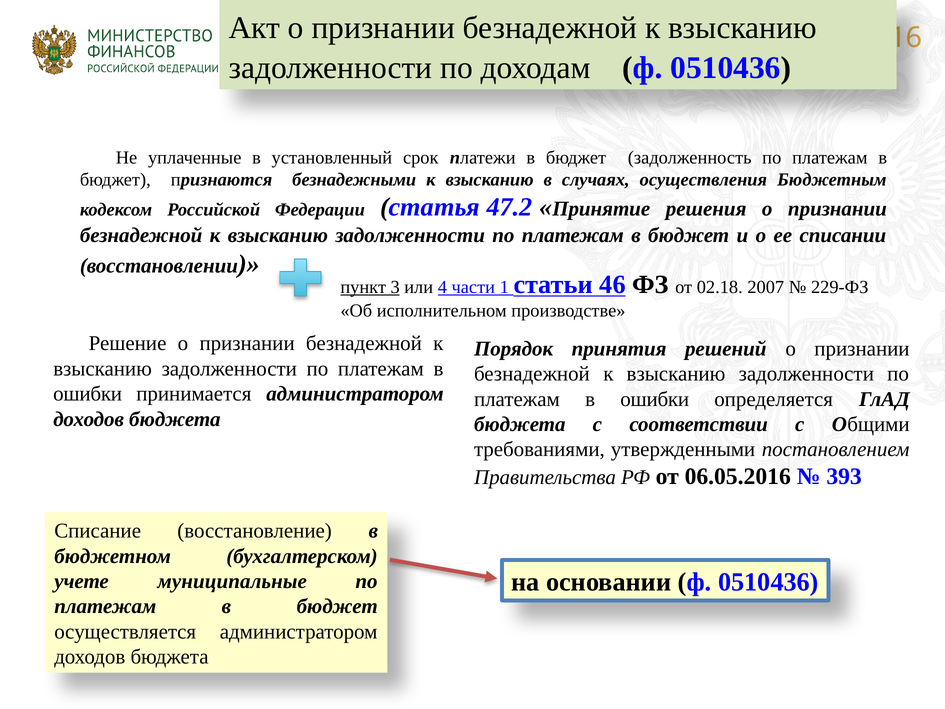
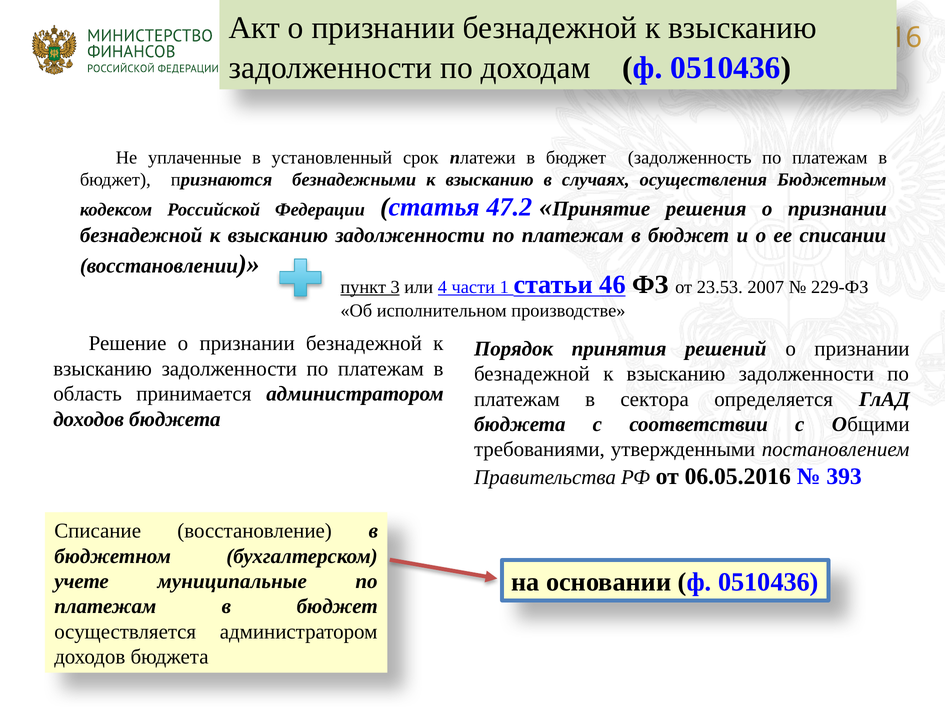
02.18: 02.18 -> 23.53 (720, 287)
ошибки: ошибки -> область (88, 394)
ошибки: ошибки -> сектора (655, 399)
